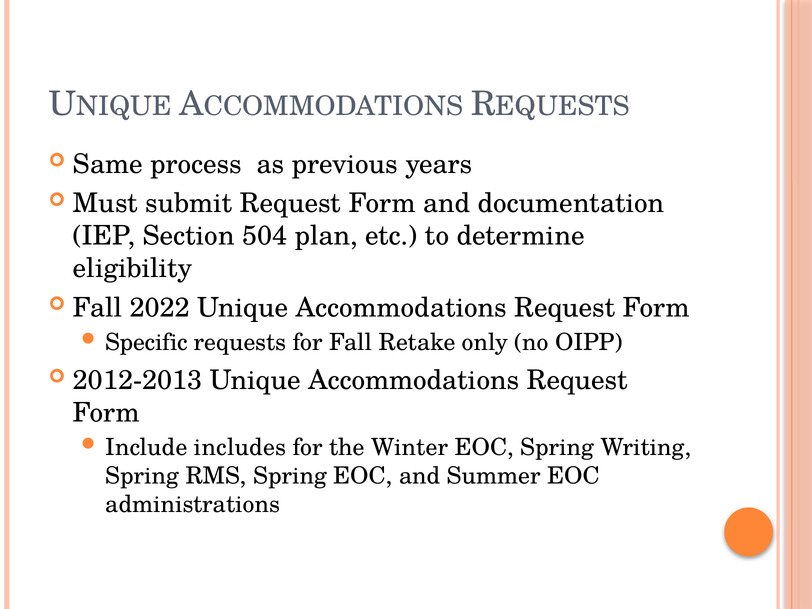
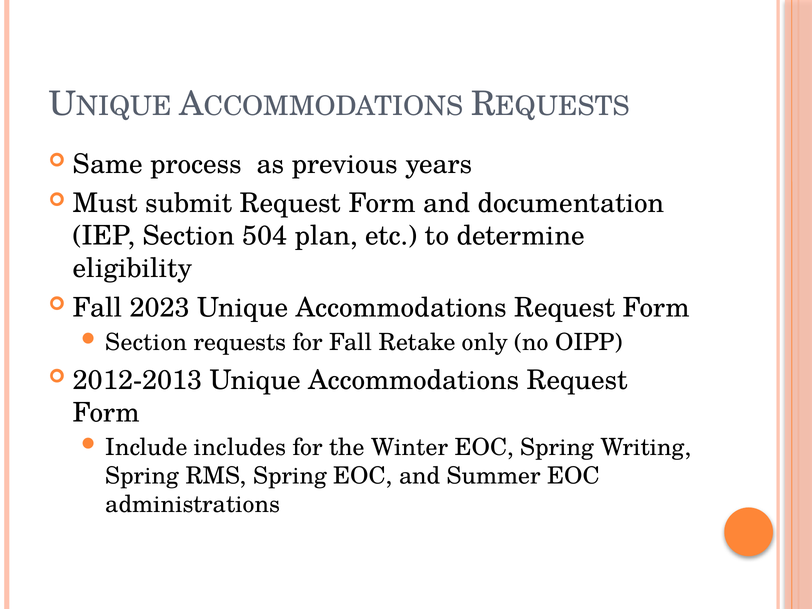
2022: 2022 -> 2023 (160, 308)
Specific: Specific -> Section (146, 343)
